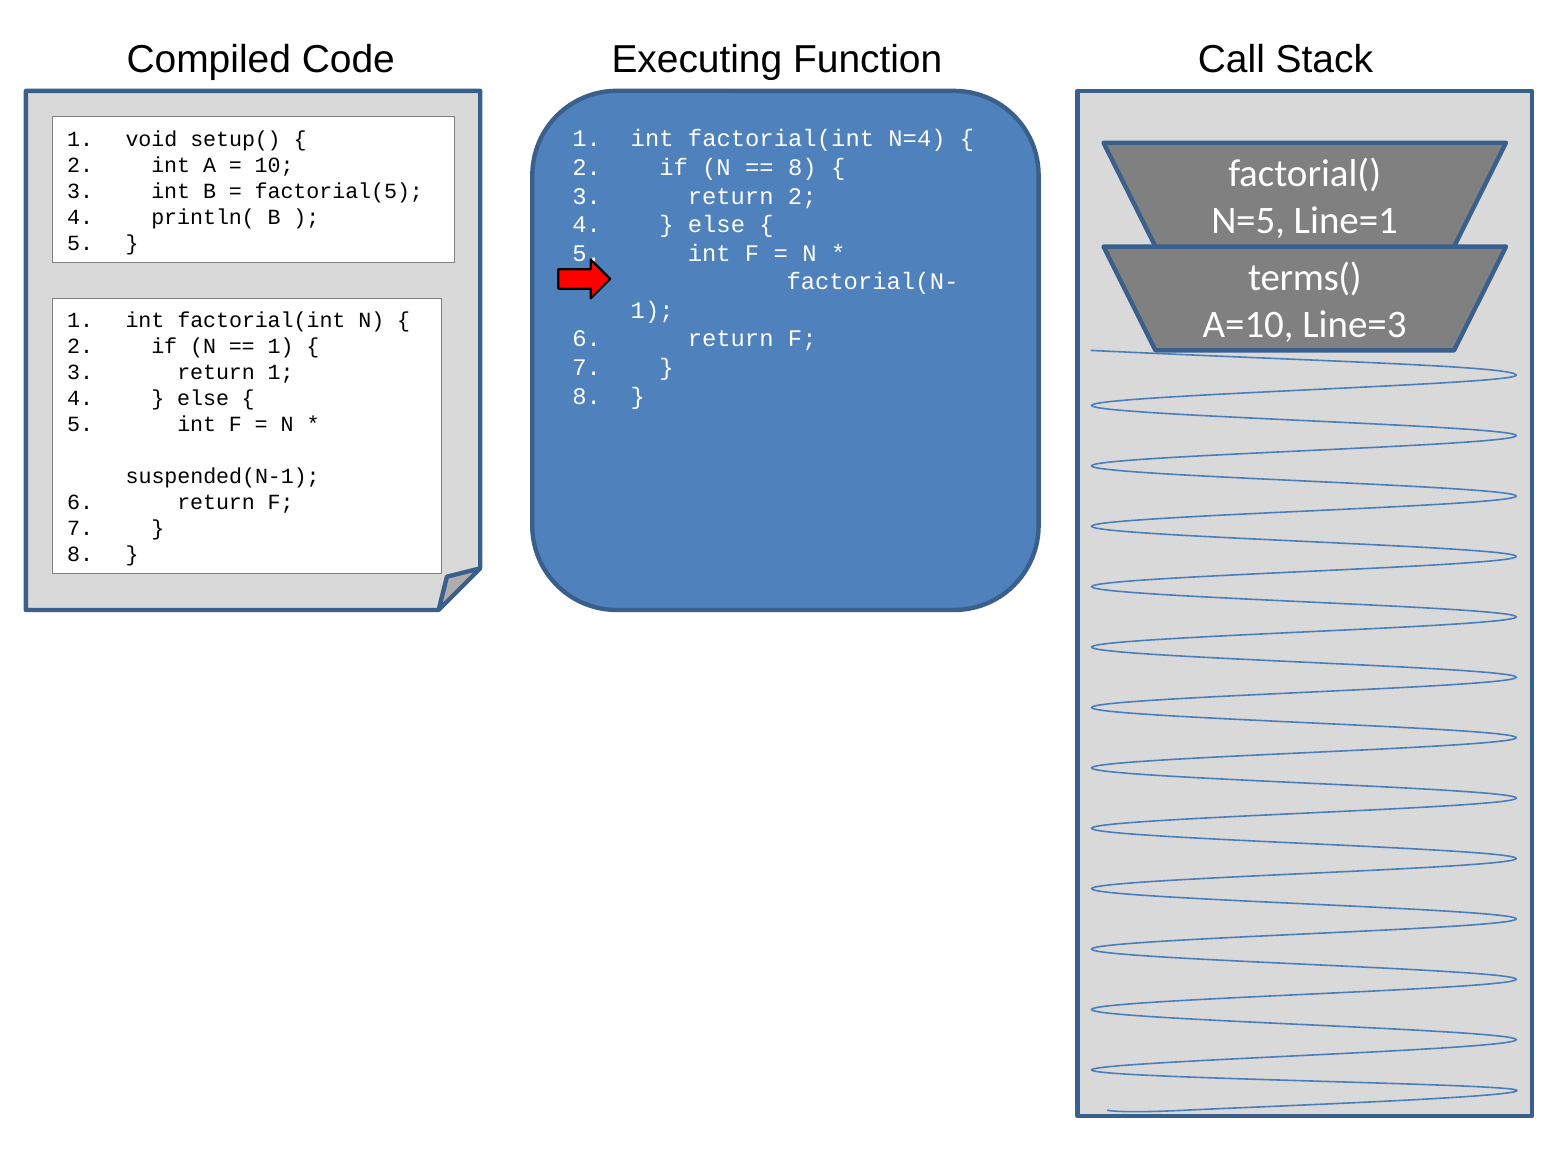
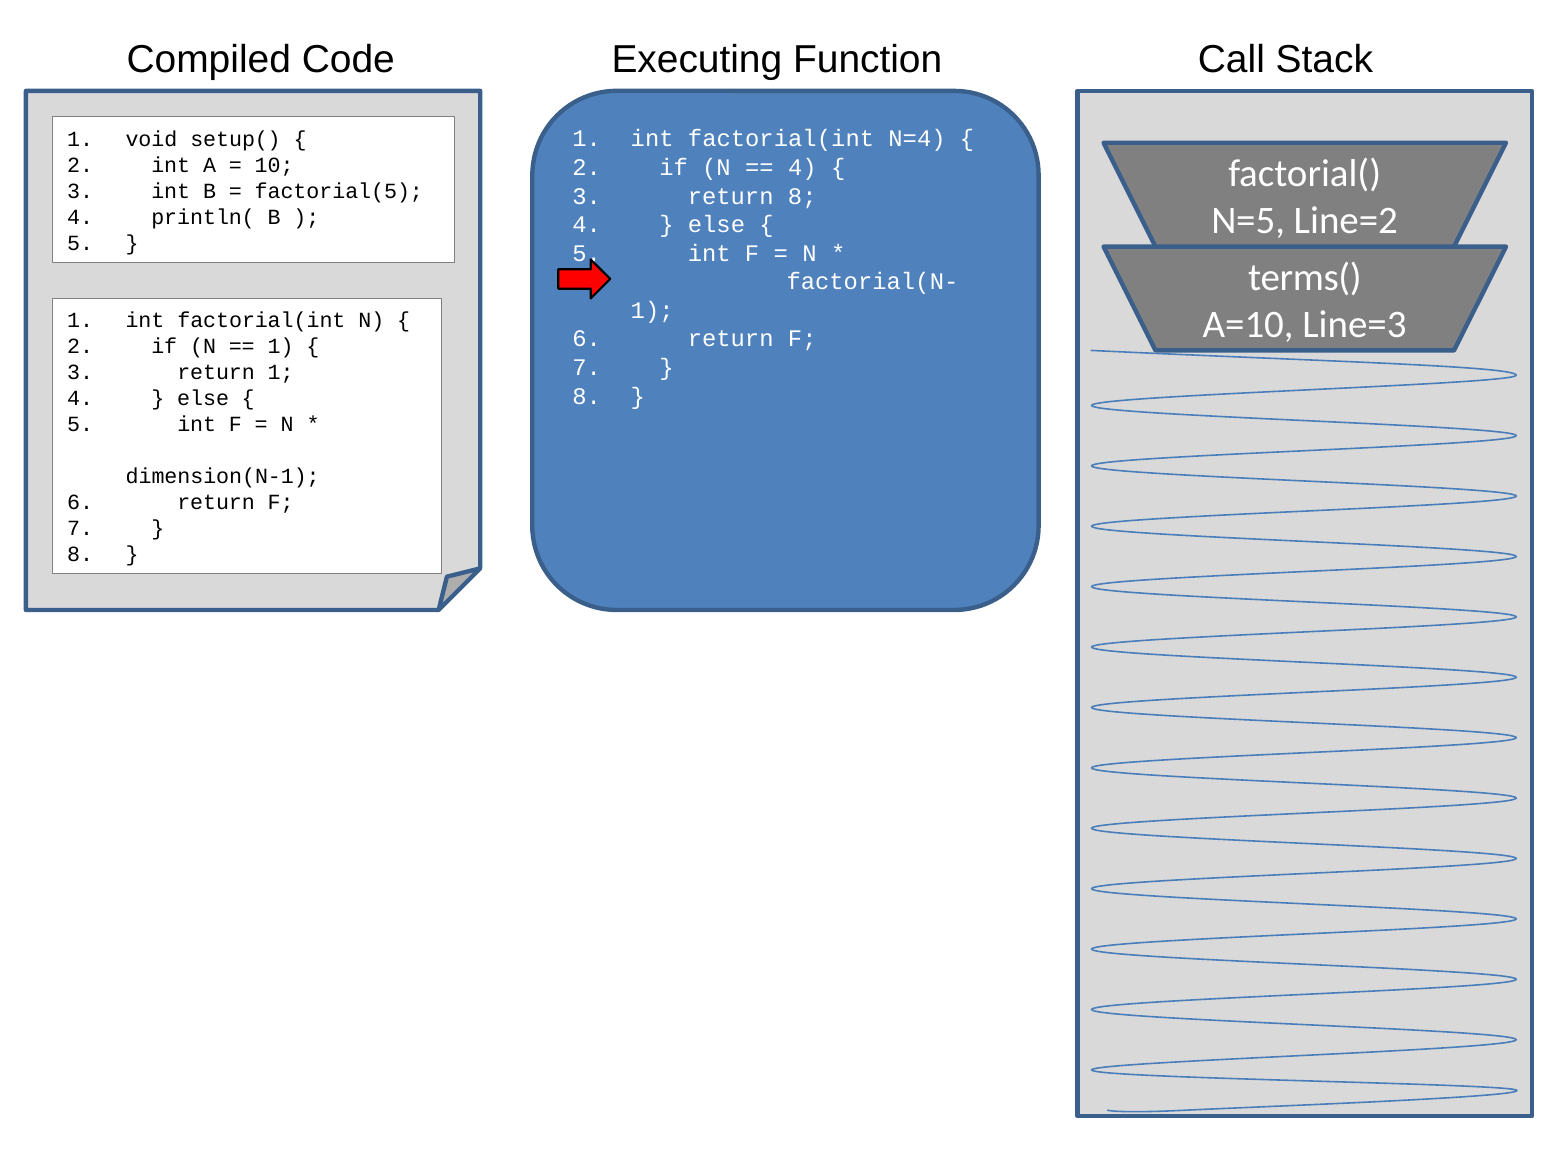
8: 8 -> 4 (802, 168)
return 2: 2 -> 8 (802, 196)
Line=1: Line=1 -> Line=2 (1346, 221)
suspended(N-1: suspended(N-1 -> dimension(N-1 (223, 477)
